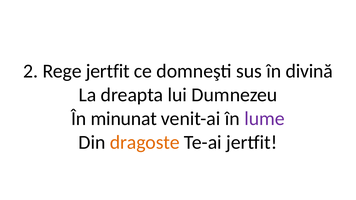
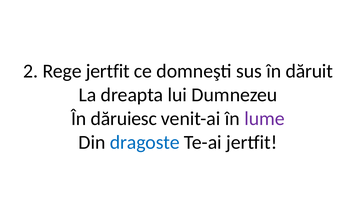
divină: divină -> dăruit (309, 71)
minunat: minunat -> dăruiesc (124, 119)
dragoste colour: orange -> blue (145, 142)
